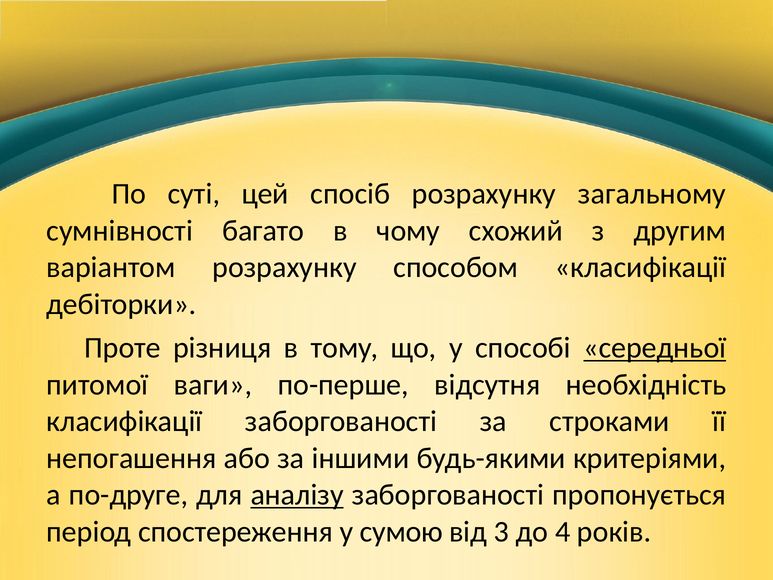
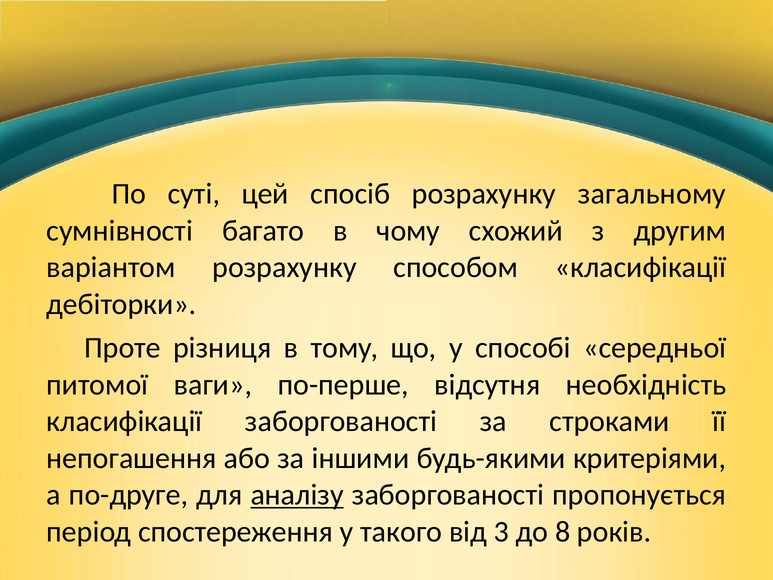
середньої underline: present -> none (655, 348)
сумою: сумою -> такого (401, 531)
4: 4 -> 8 (563, 531)
